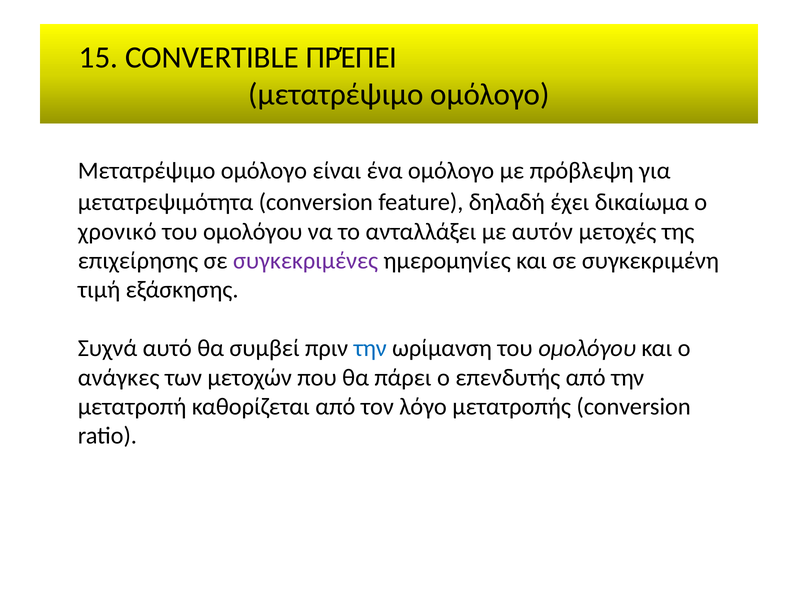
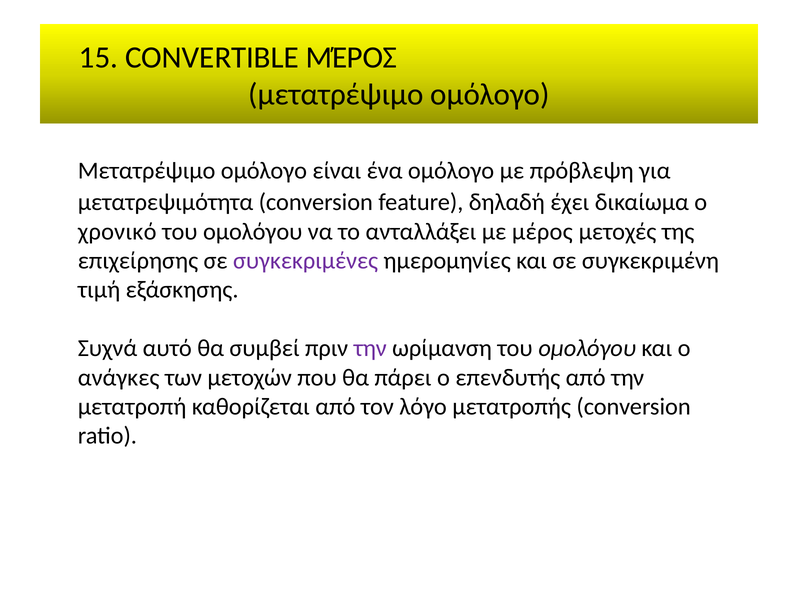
CONVERTIBLE ΠΡΈΠΕΙ: ΠΡΈΠΕΙ -> ΜΈΡΟΣ (352, 57)
με αυτόν: αυτόν -> μέρος (542, 232)
την colour: blue -> purple (370, 349)
